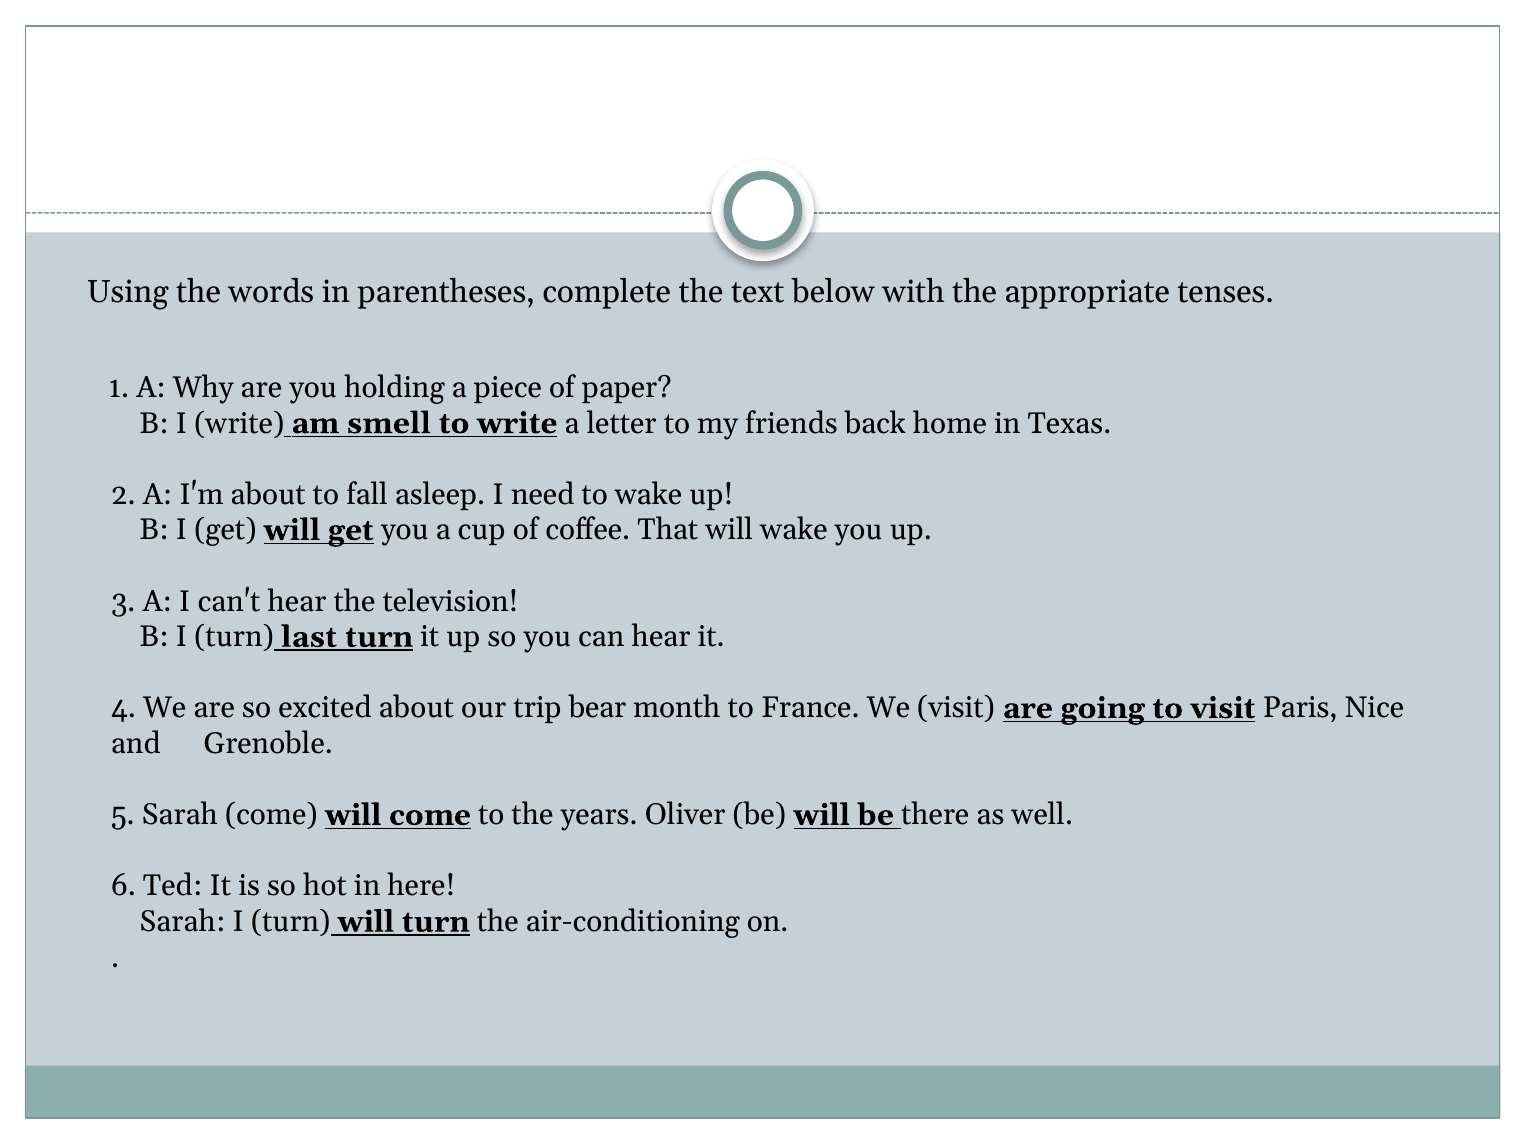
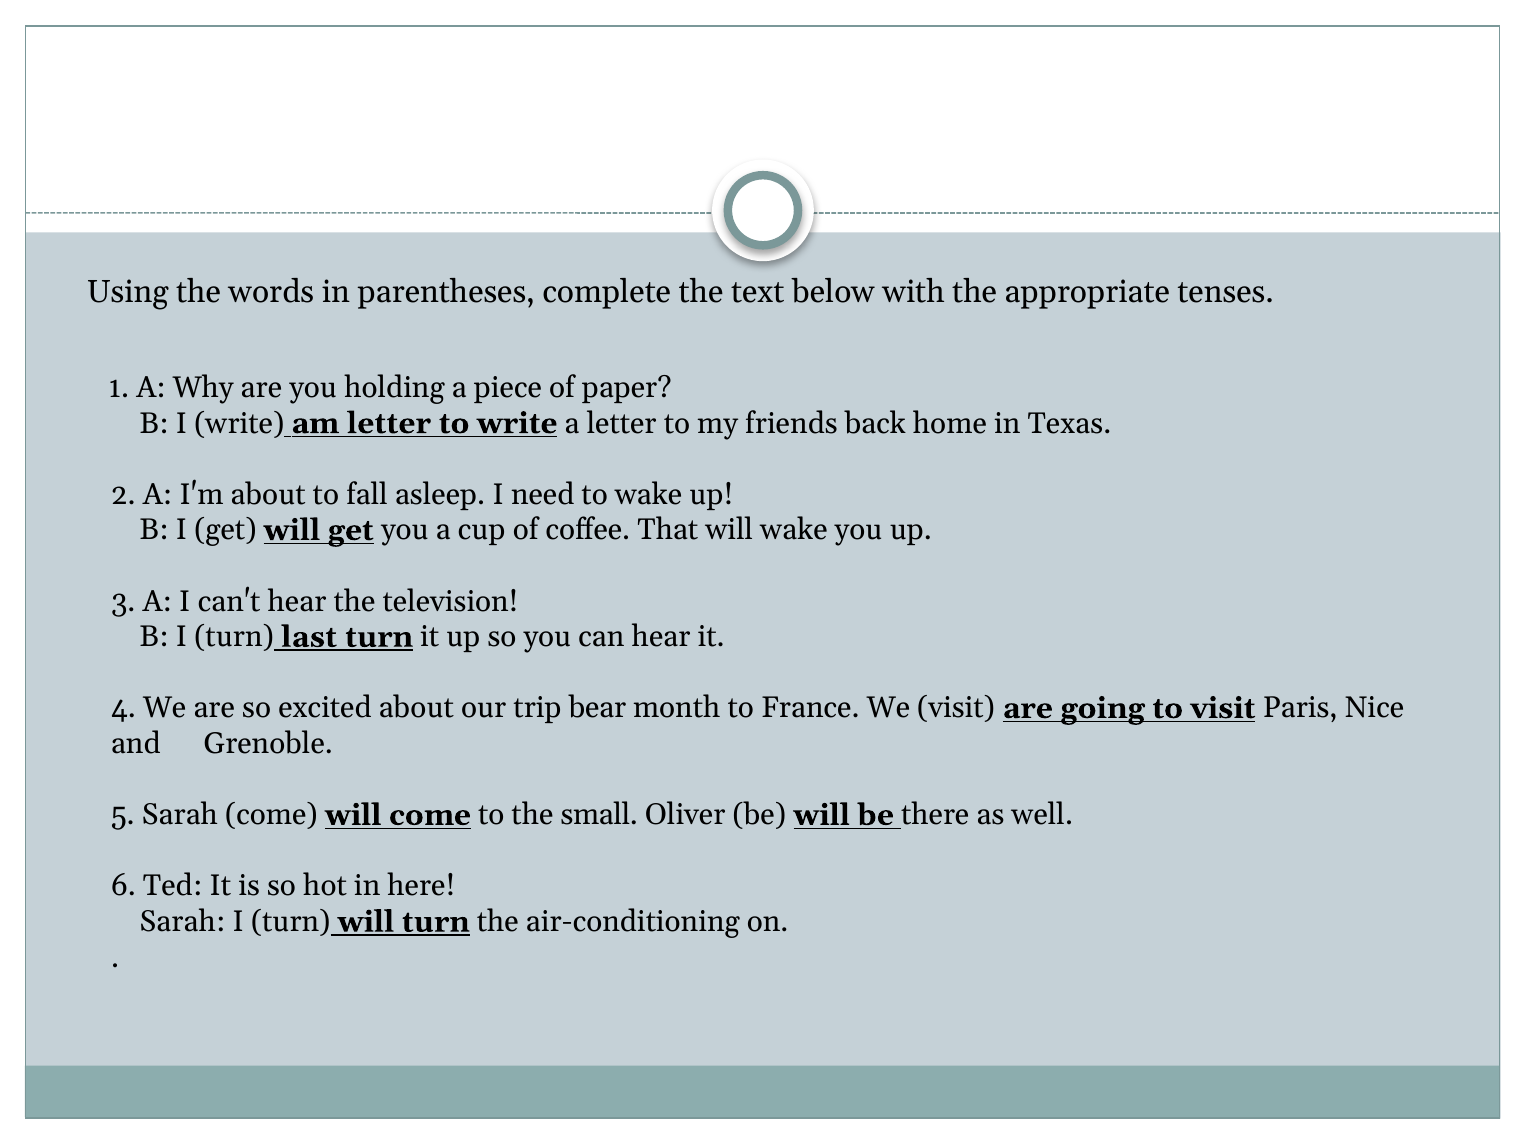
am smell: smell -> letter (389, 423)
years: years -> small (599, 815)
